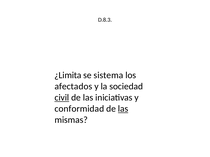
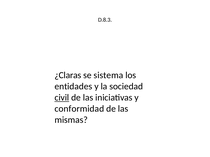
¿Limita: ¿Limita -> ¿Claras (68, 75)
afectados: afectados -> entidades (73, 87)
las underline: present -> none (123, 109)
